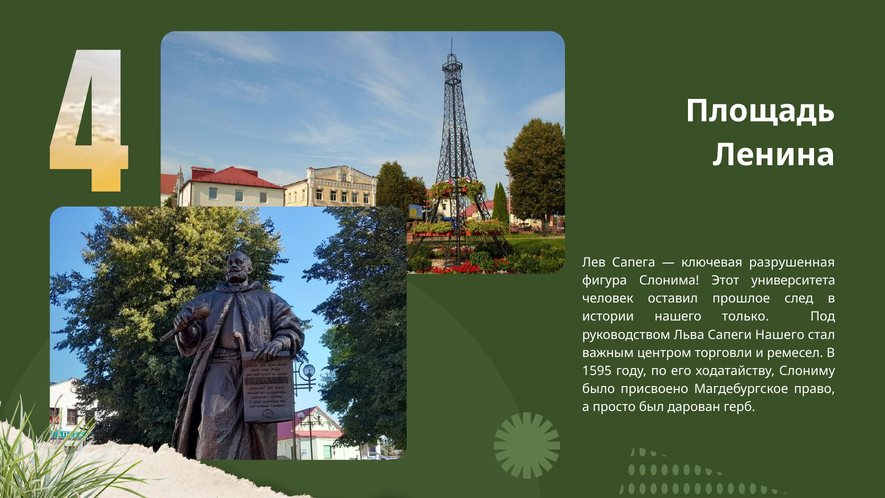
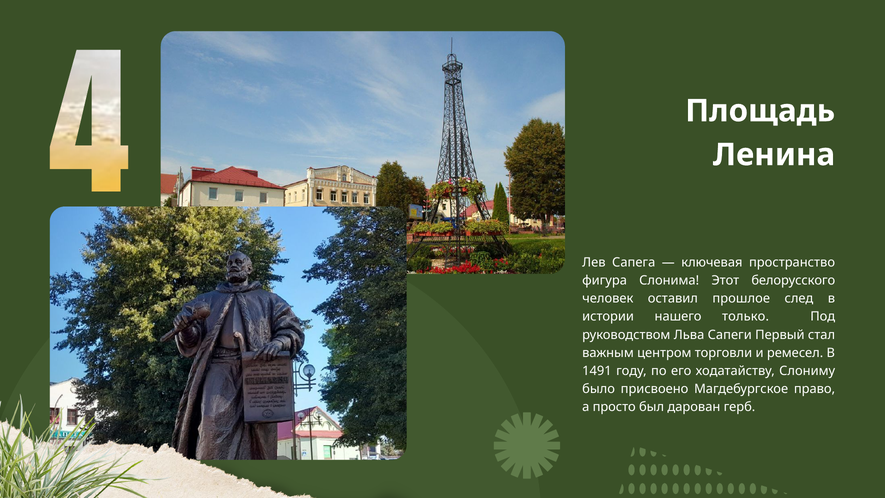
разрушенная: разрушенная -> пространство (792, 262)
университета: университета -> белорусского (793, 280)
Сапеги Нашего: Нашего -> Первый (780, 335)
1595: 1595 -> 1491 (597, 371)
